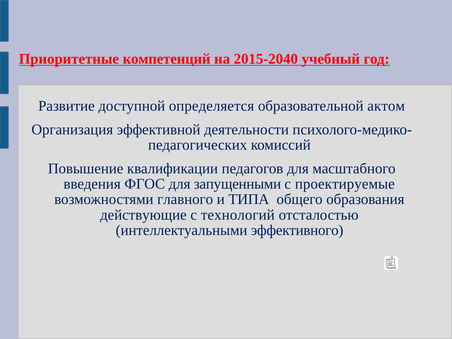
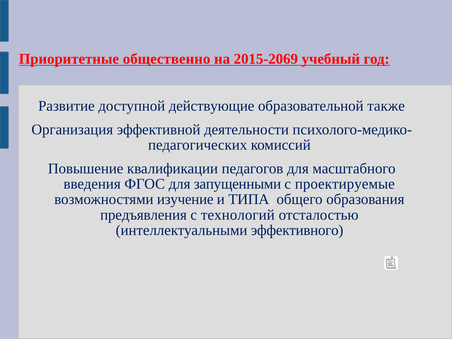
компетенций: компетенций -> общественно (167, 59)
2015-2040: 2015-2040 -> 2015-2069 (266, 59)
определяется: определяется -> действующие (212, 106)
актом: актом -> также (386, 106)
главного: главного -> изучение (185, 199)
действующие: действующие -> предъявления (144, 215)
